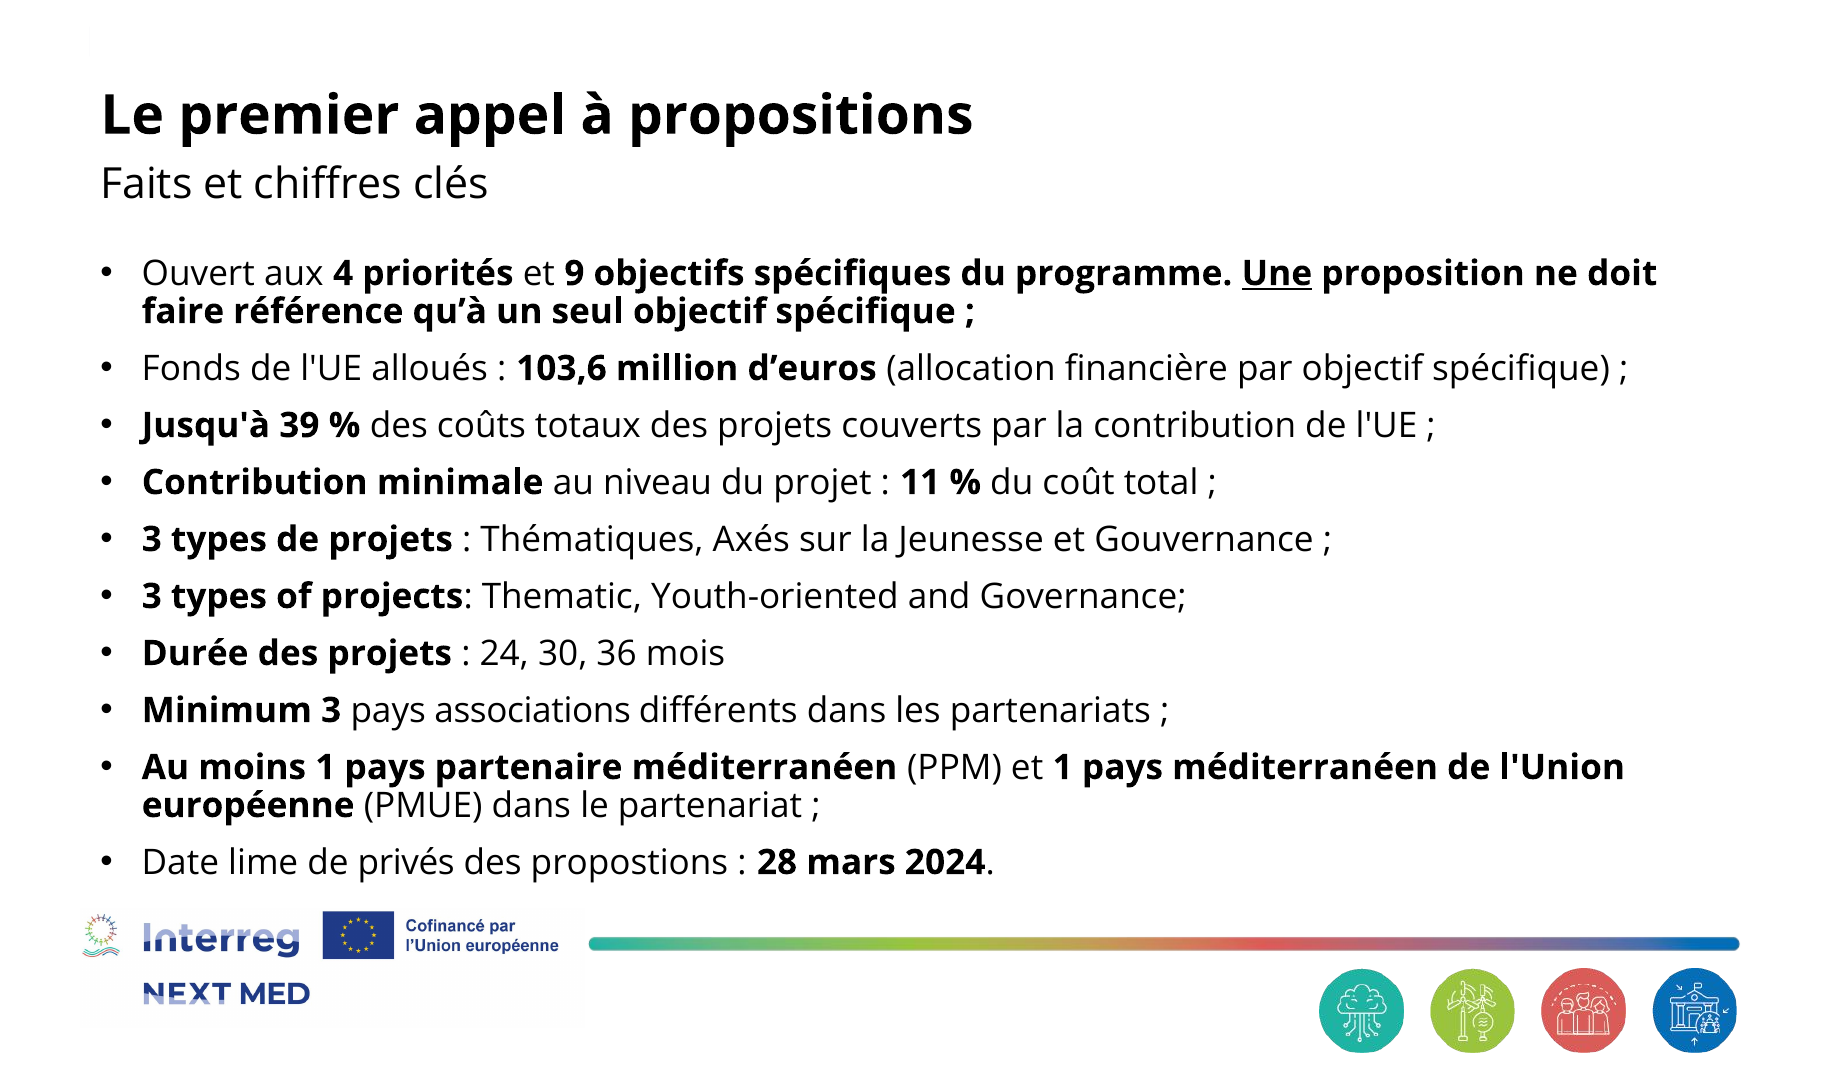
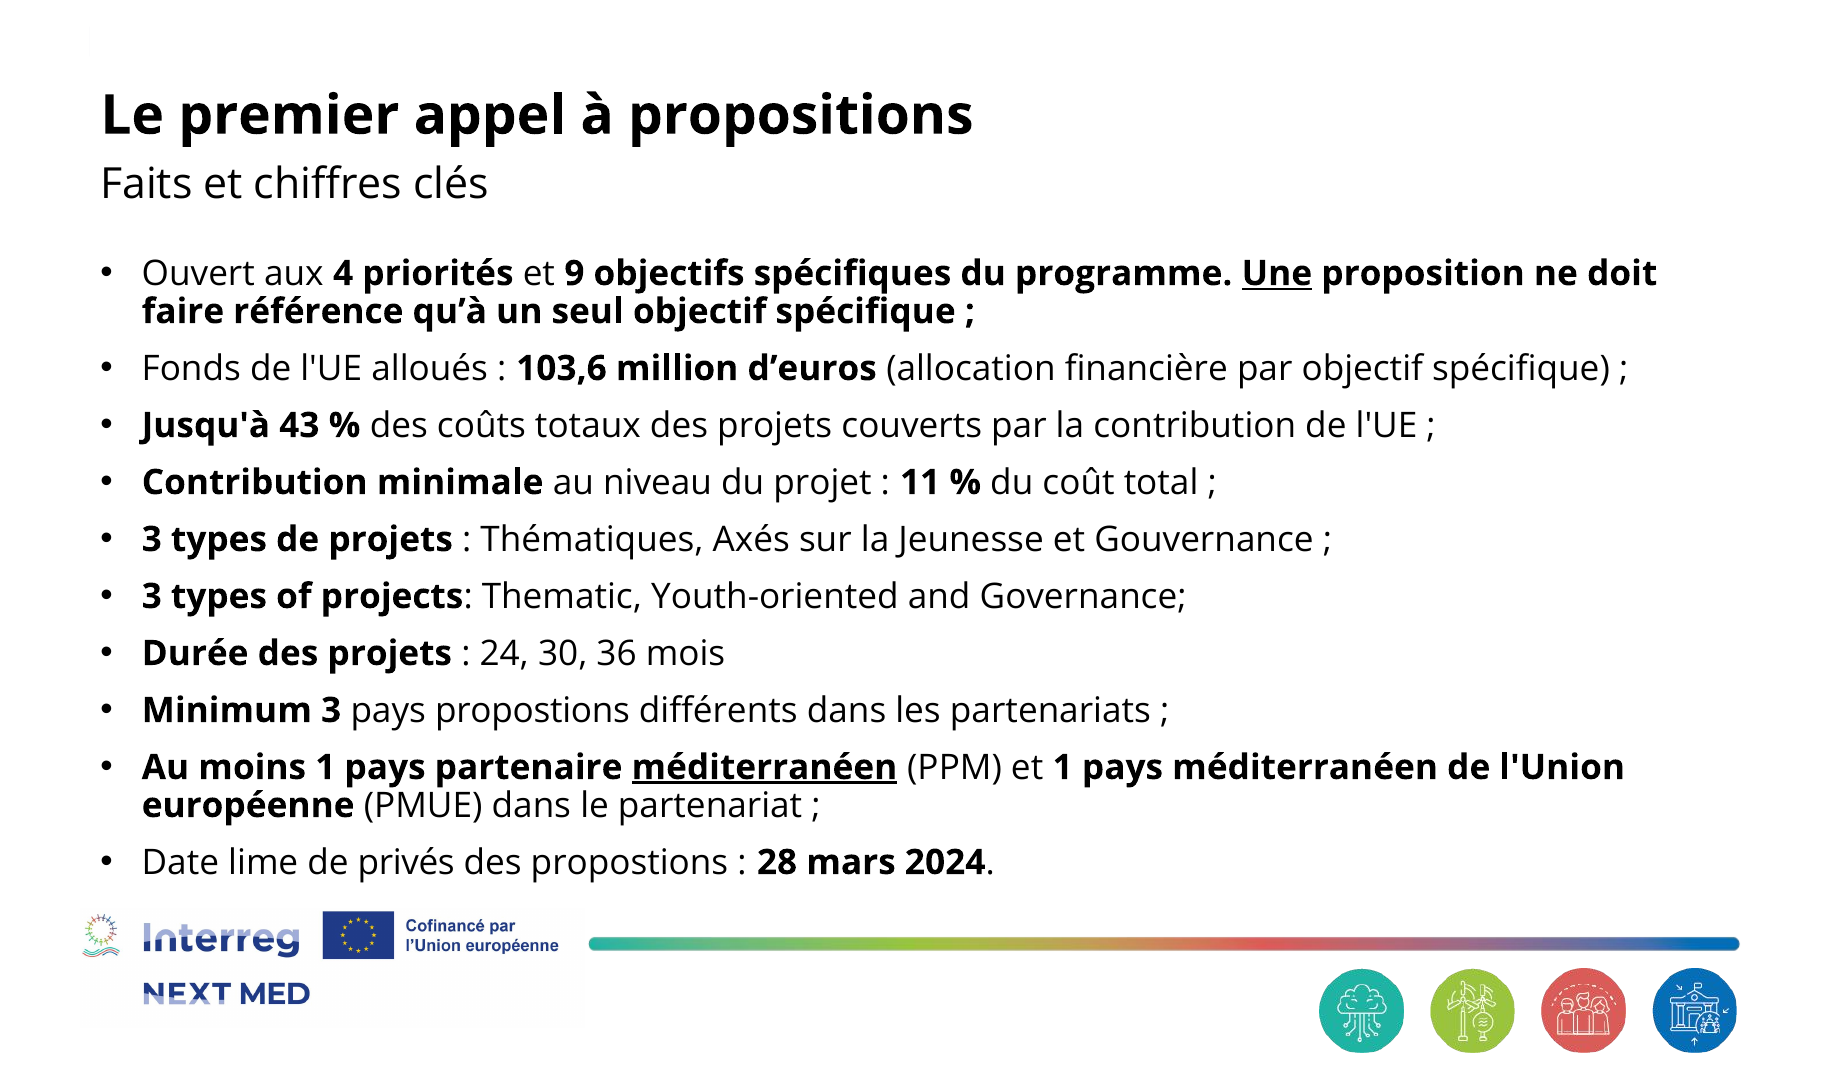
39: 39 -> 43 (299, 425)
pays associations: associations -> propostions (533, 710)
méditerranéen underline: none -> present (764, 767)
